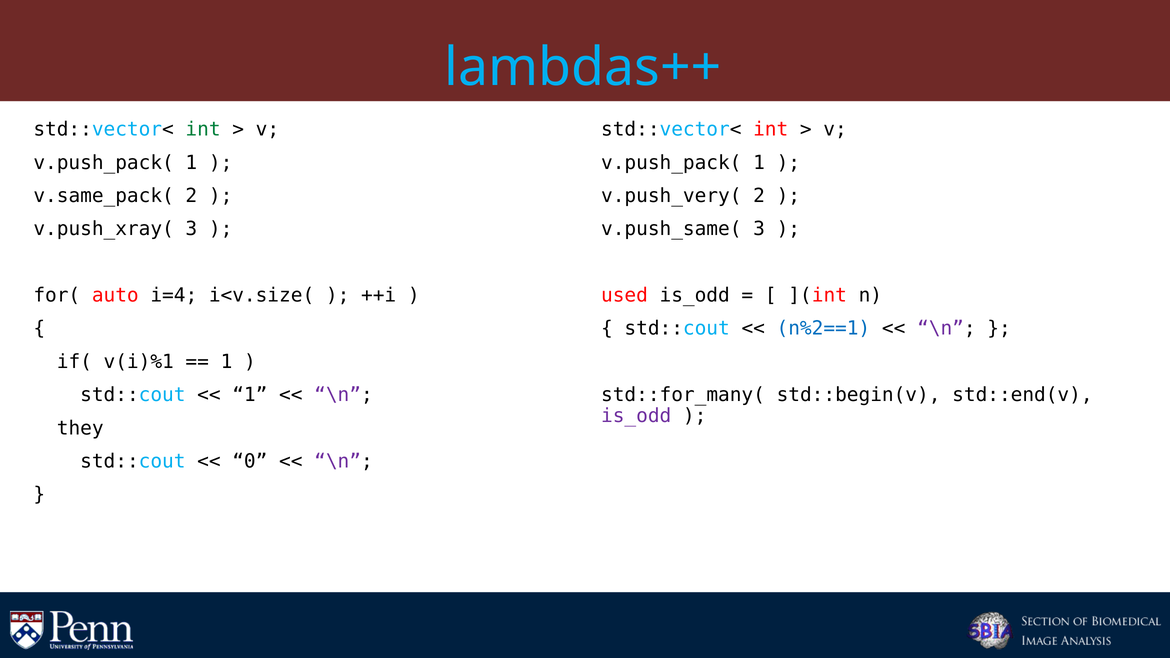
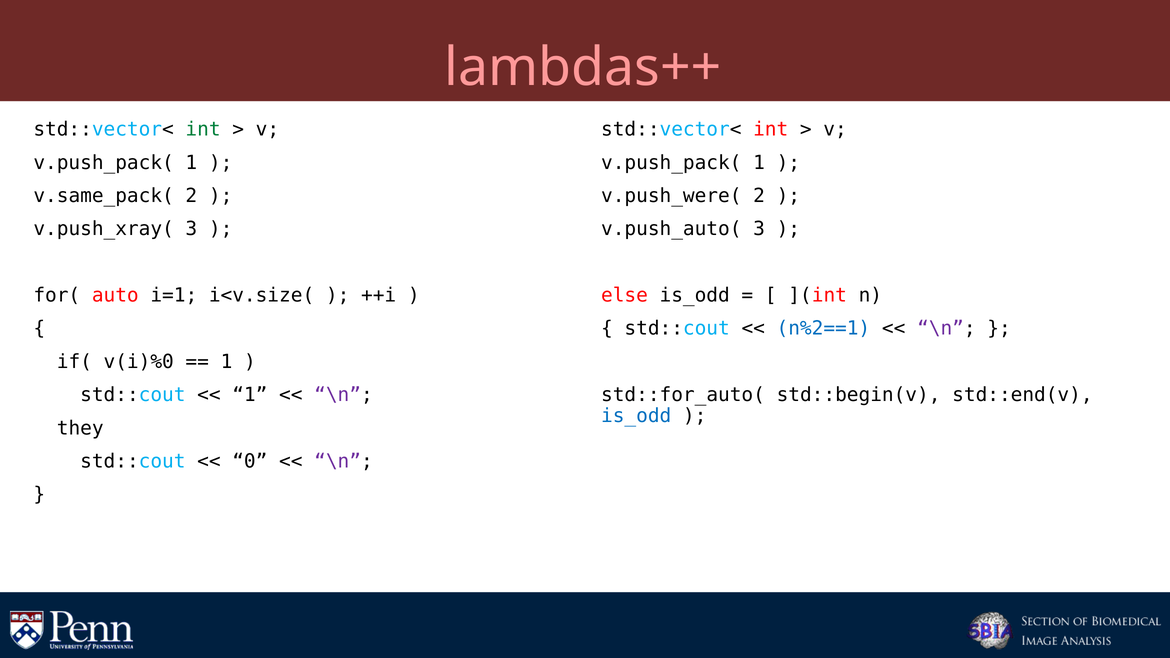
lambdas++ colour: light blue -> pink (583, 67)
v.push_very(: v.push_very( -> v.push_were( (671, 196)
v.push_same(: v.push_same( -> v.push_auto( (671, 229)
i=4: i=4 -> i=1 (174, 295)
used: used -> else (625, 295)
v(i)%1: v(i)%1 -> v(i)%0 (139, 362)
std::for_many(: std::for_many( -> std::for_auto( (683, 395)
is_odd colour: purple -> blue (636, 416)
